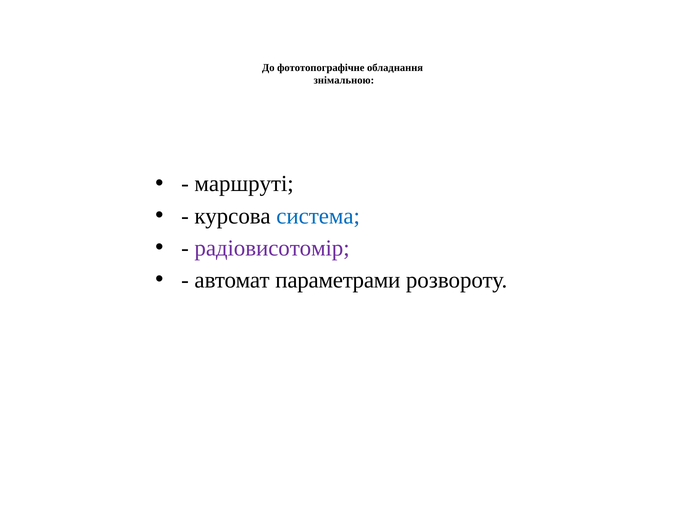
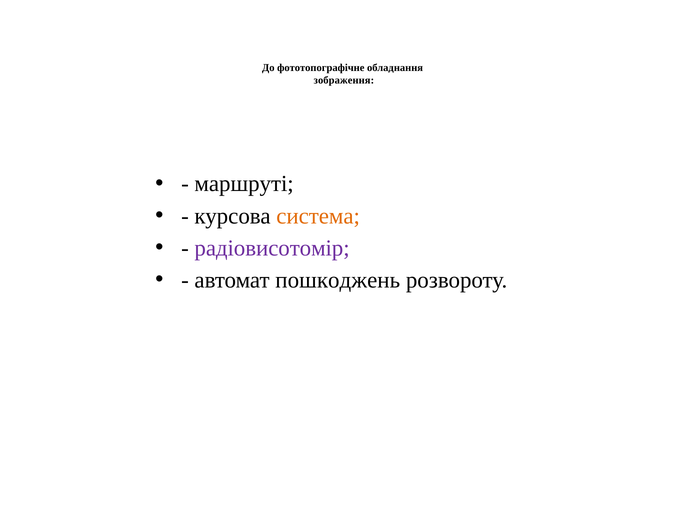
знімальною: знімальною -> зображення (344, 80)
система colour: blue -> orange (318, 216)
параметрами: параметрами -> пошкоджень (338, 280)
